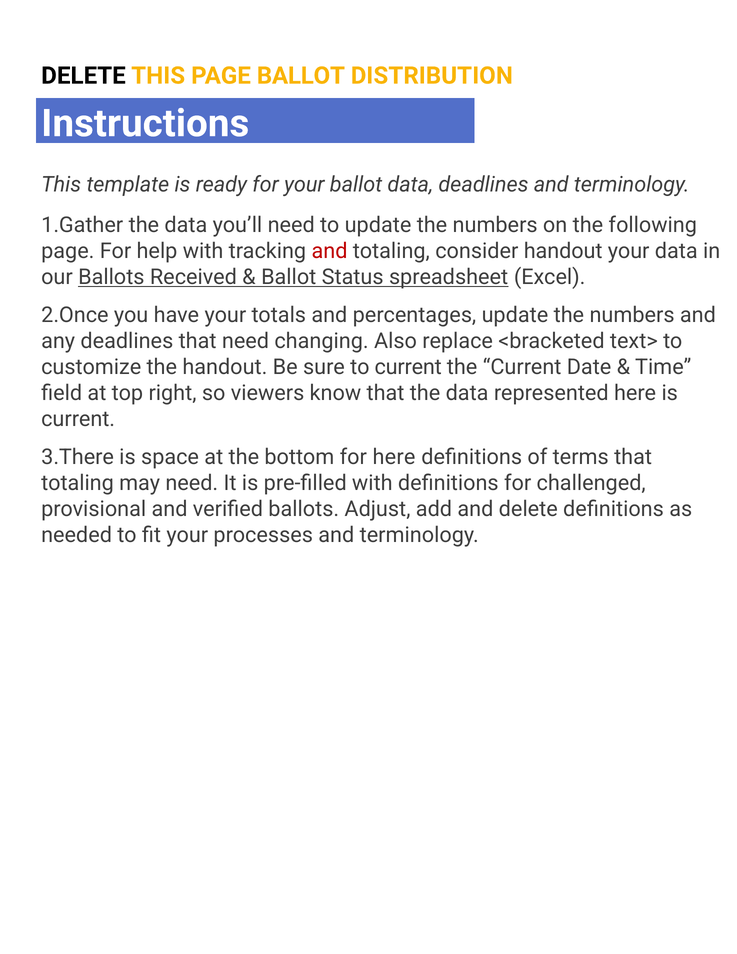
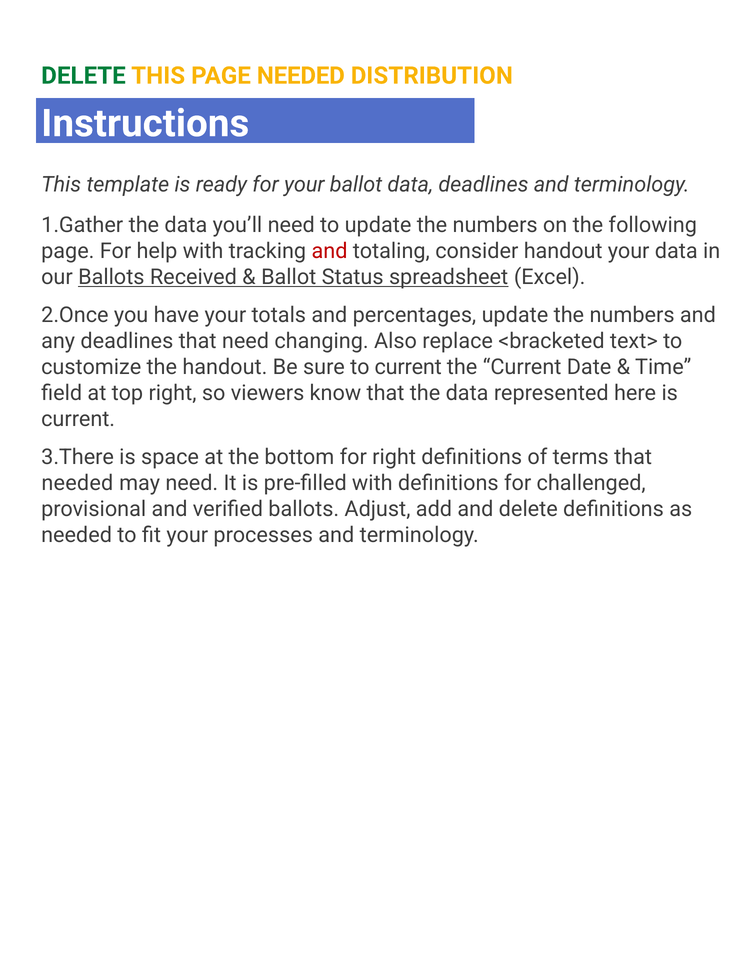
DELETE colour: black -> green (83, 76)
PAGE BALLOT: BALLOT -> NEEDED (301, 76)
for here: here -> right (394, 457)
totaling: totaling -> needed (77, 483)
